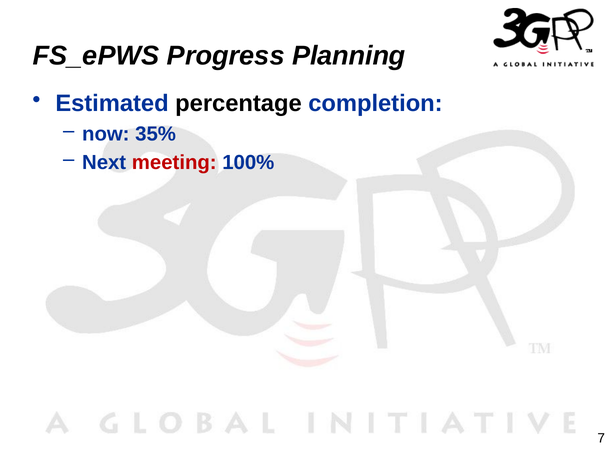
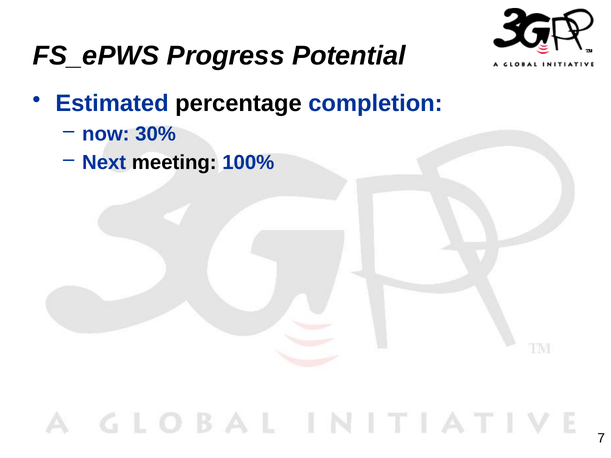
Planning: Planning -> Potential (349, 56)
35%: 35% -> 30% (156, 134)
meeting colour: red -> black (174, 162)
